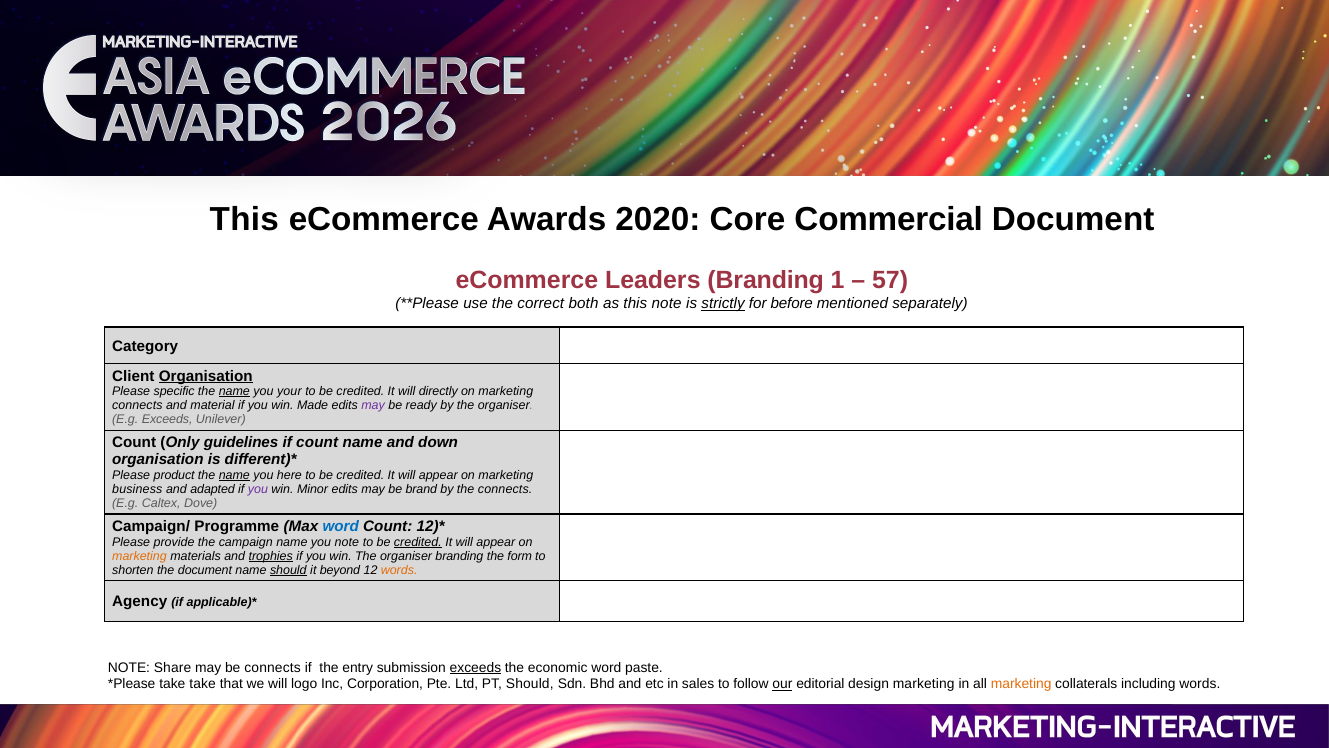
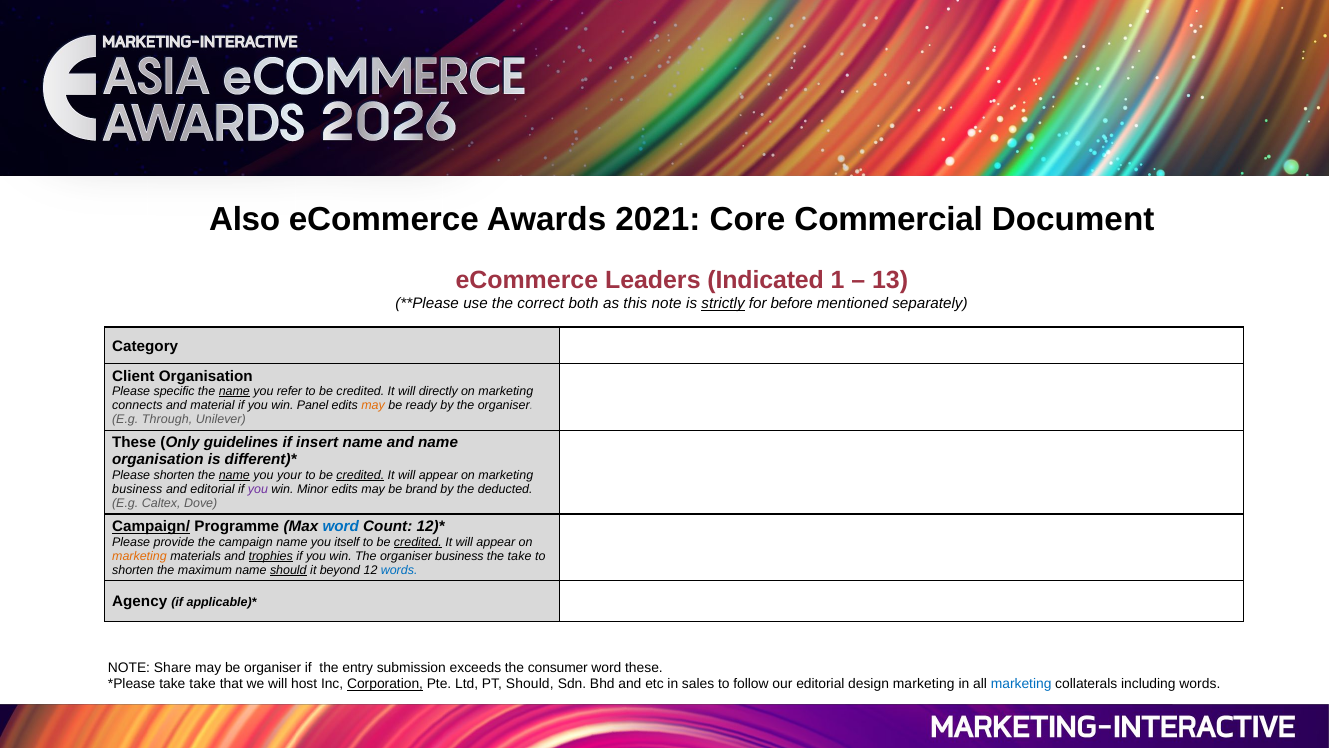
This: This -> Also (245, 219)
2020: 2020 -> 2021 (658, 219)
Leaders Branding: Branding -> Indicated (766, 280)
57: 57 -> 13 (890, 280)
Organisation underline: present -> none (206, 376)
your: your -> refer (289, 391)
Made: Made -> Panel (313, 405)
may colour: purple -> orange (373, 405)
E.g Exceeds: Exceeds -> Through (167, 419)
Count: Count -> These (134, 443)
if count: count -> insert (317, 443)
and down: down -> name (438, 443)
Please product: product -> shorten (174, 475)
here: here -> your (289, 475)
credited underline: none -> present (360, 475)
and adapted: adapted -> editorial (213, 489)
the connects: connects -> deducted (505, 489)
Campaign/ underline: none -> present (151, 526)
you note: note -> itself (347, 542)
organiser branding: branding -> business (459, 556)
the form: form -> take (520, 556)
the document: document -> maximum (205, 570)
words colour: orange -> blue (399, 570)
be connects: connects -> organiser (273, 667)
exceeds underline: present -> none (475, 667)
economic: economic -> consumer (558, 667)
word paste: paste -> these (644, 667)
logo: logo -> host (304, 684)
Corporation underline: none -> present (385, 684)
our underline: present -> none (782, 684)
marketing colour: orange -> blue (1021, 684)
